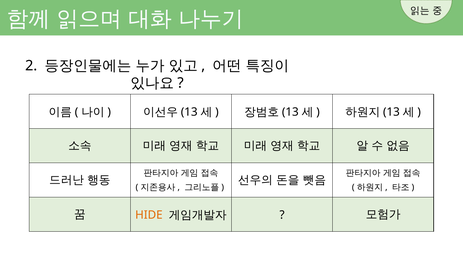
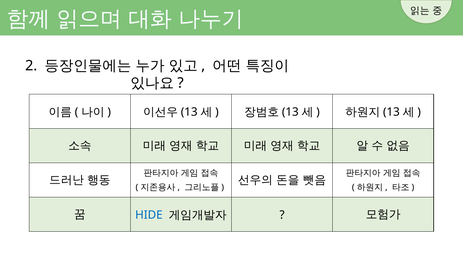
HIDE colour: orange -> blue (149, 214)
